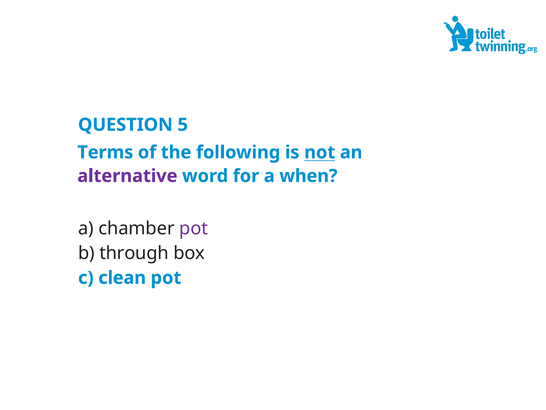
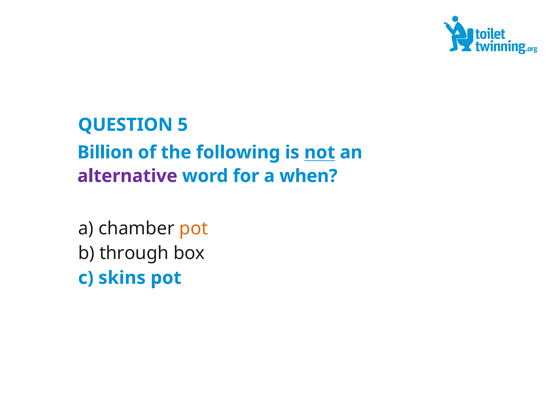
Terms: Terms -> Billion (105, 152)
pot colour: purple -> orange (194, 228)
clean: clean -> skins (122, 278)
